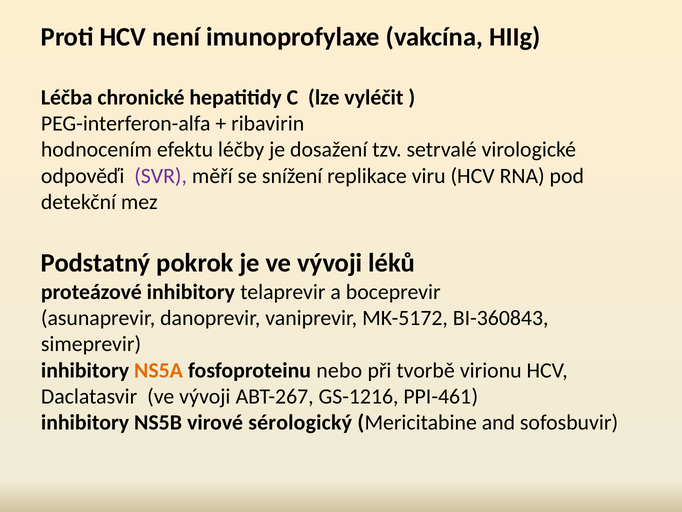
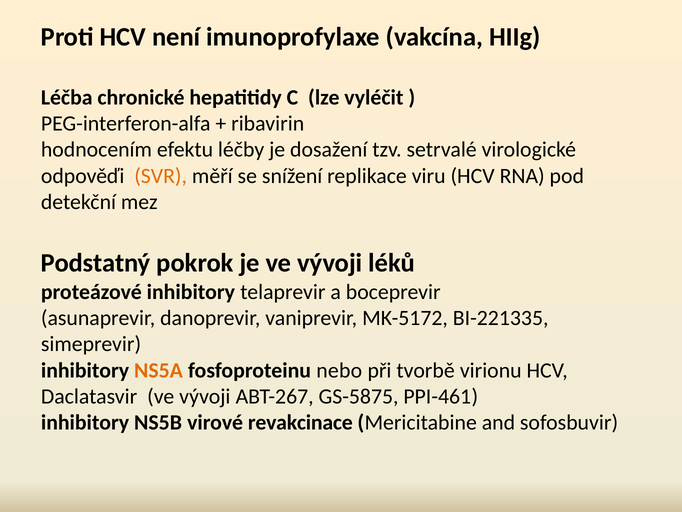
SVR colour: purple -> orange (161, 176)
BI-360843: BI-360843 -> BI-221335 (501, 318)
GS-1216: GS-1216 -> GS-5875 (359, 396)
sérologický: sérologický -> revakcinace (300, 422)
